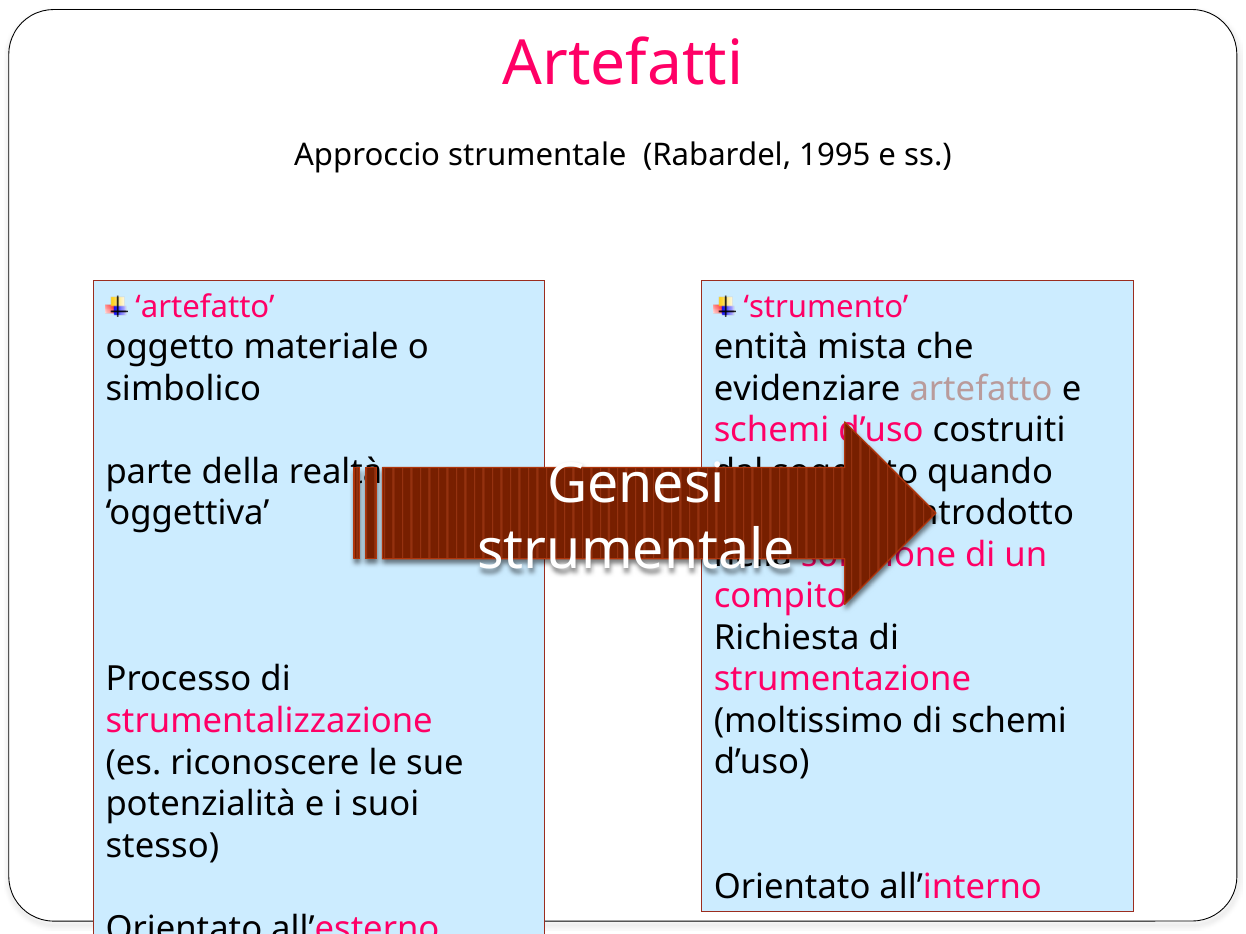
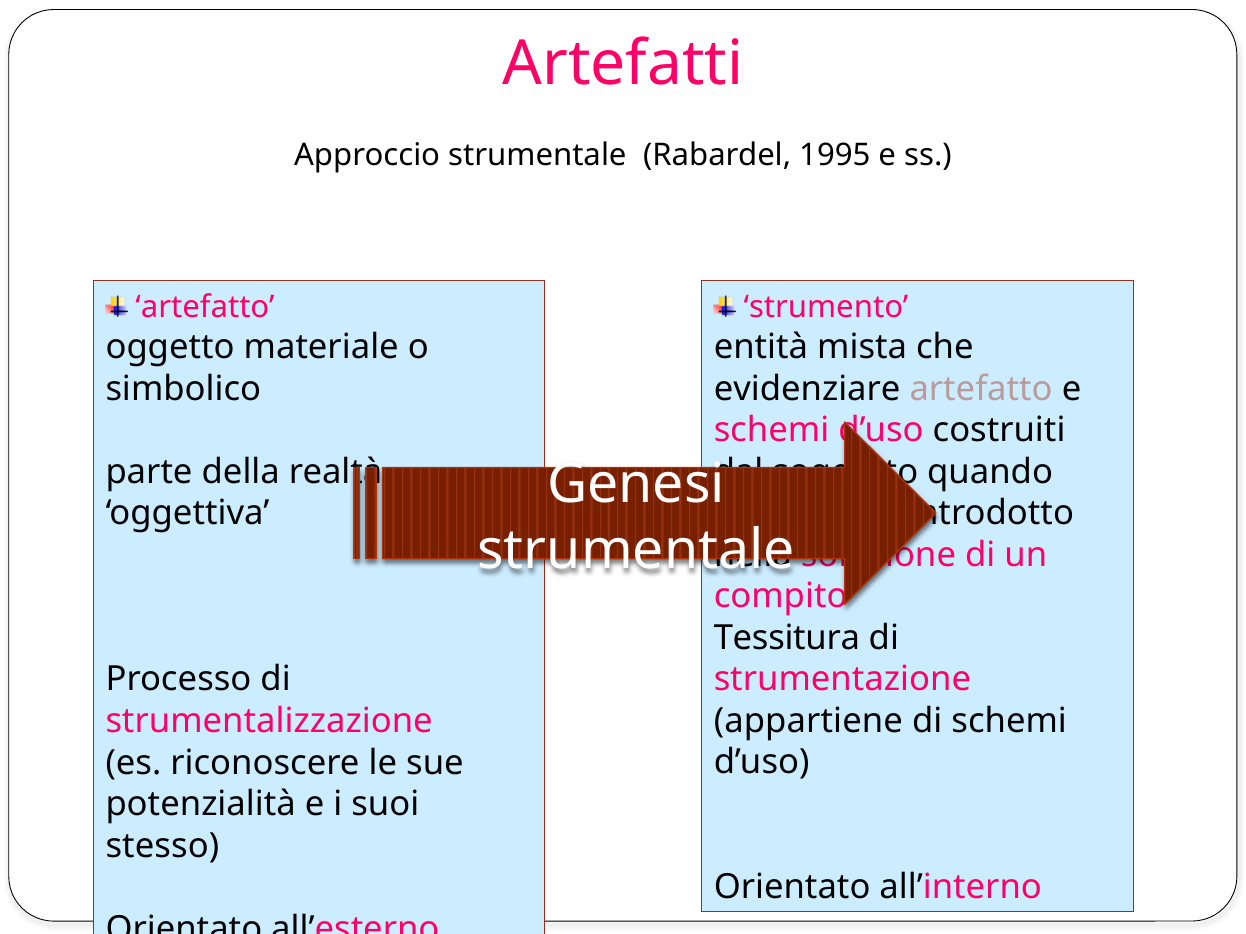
Richiesta: Richiesta -> Tessitura (787, 638)
moltissimo: moltissimo -> appartiene (808, 721)
